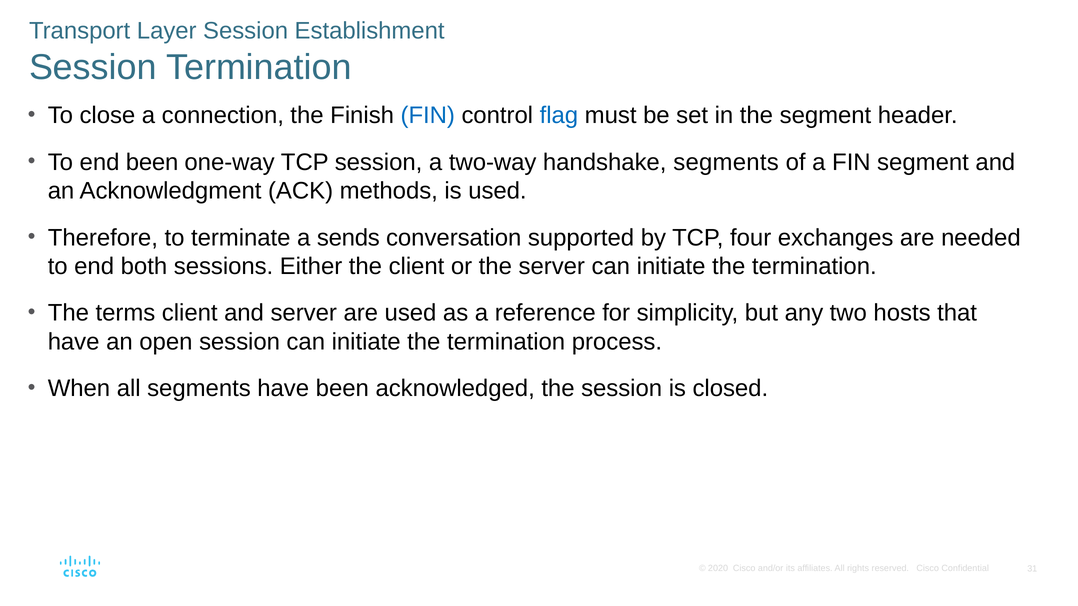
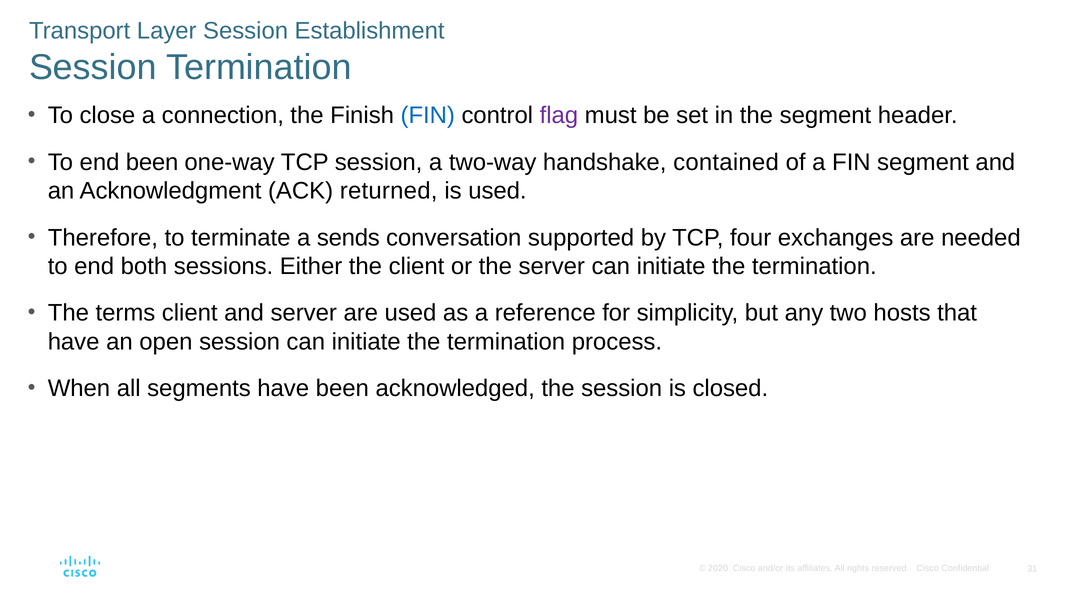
flag colour: blue -> purple (559, 116)
handshake segments: segments -> contained (726, 162)
methods: methods -> returned (389, 191)
